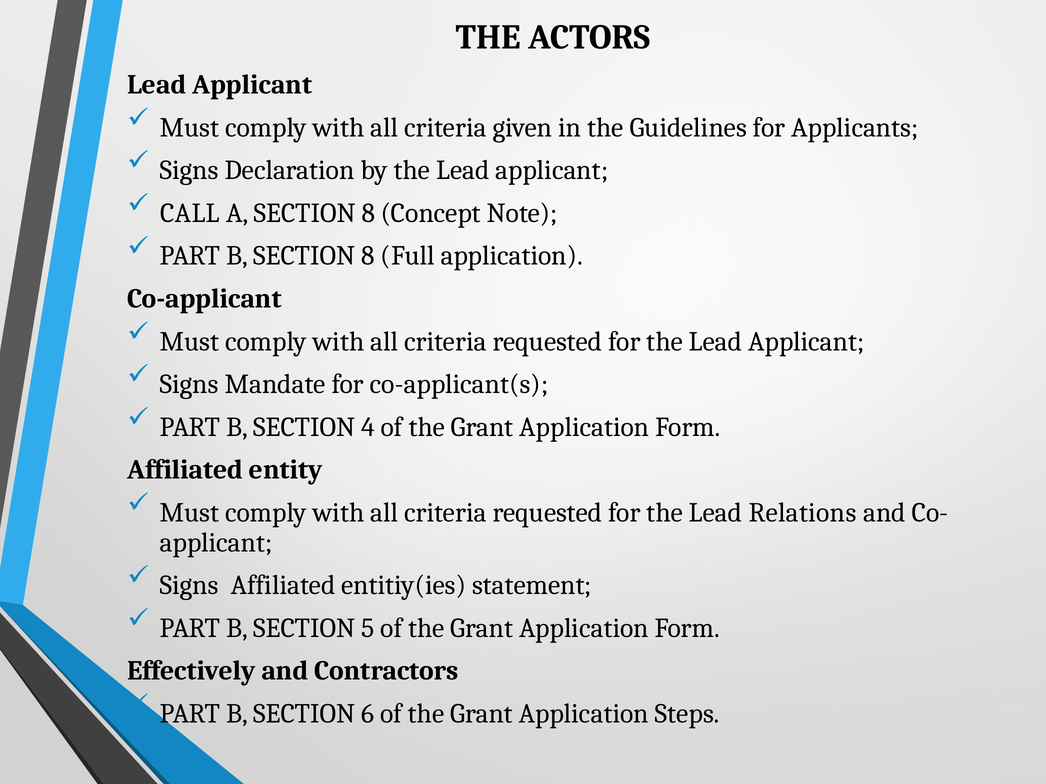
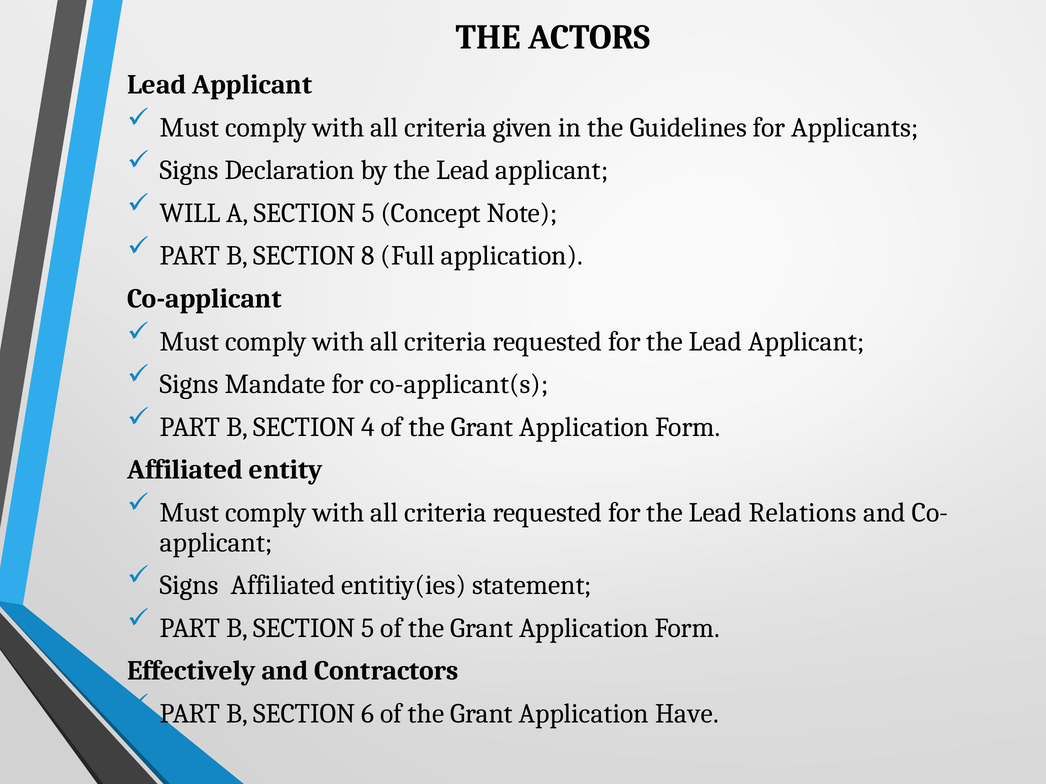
CALL: CALL -> WILL (190, 213)
A SECTION 8: 8 -> 5 (368, 213)
Steps: Steps -> Have (687, 714)
